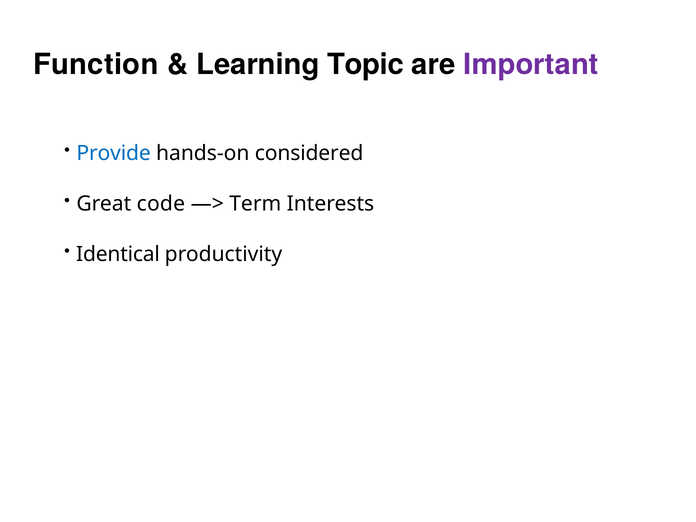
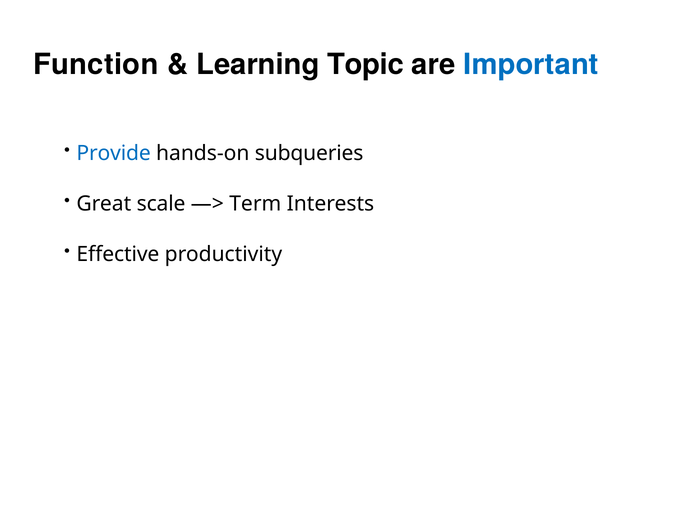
Important colour: purple -> blue (531, 65)
considered: considered -> subqueries (309, 153)
code: code -> scale (161, 204)
Identical: Identical -> Effective (118, 254)
